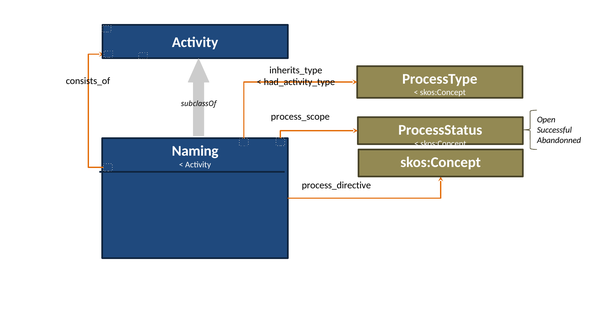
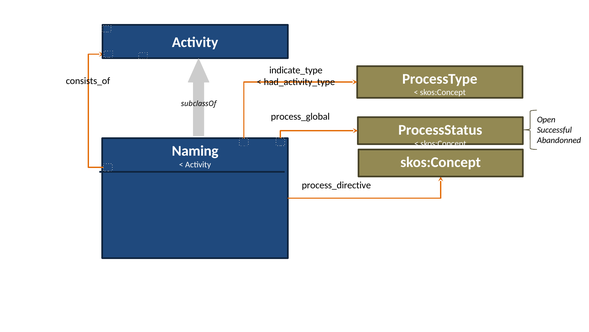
inherits_type: inherits_type -> indicate_type (296, 70)
process_scope: process_scope -> process_global (300, 116)
